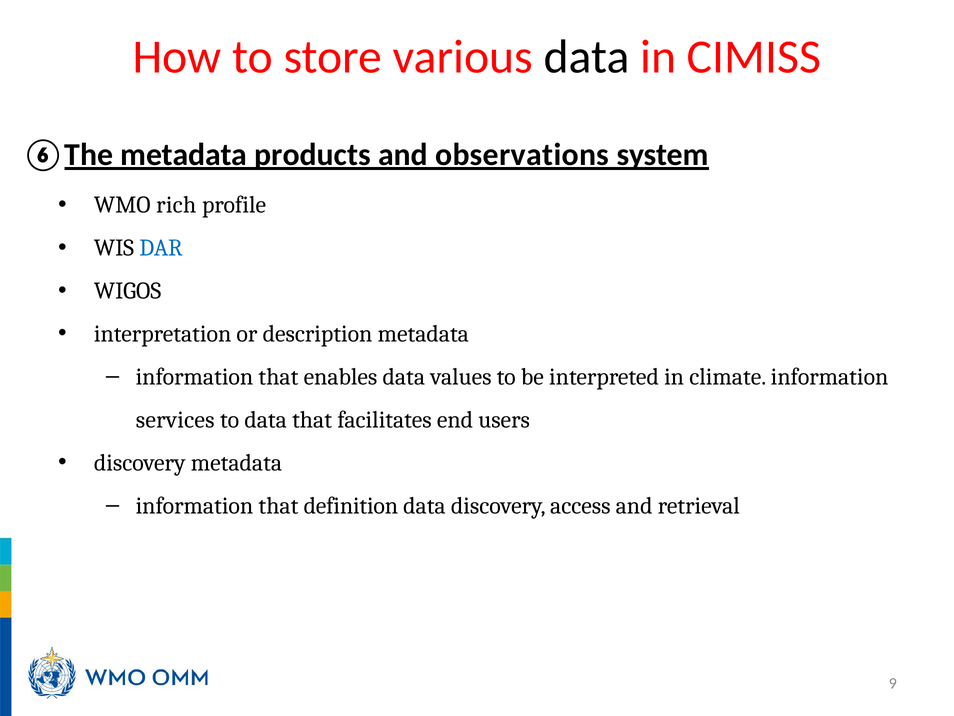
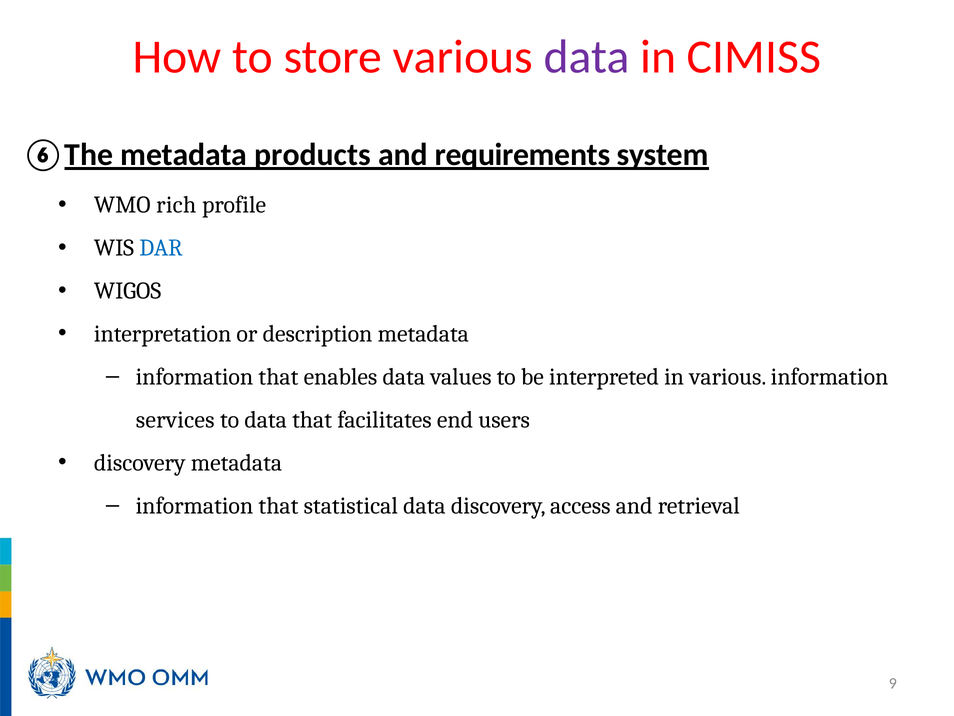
data colour: black -> purple (587, 57)
observations: observations -> requirements (522, 155)
in climate: climate -> various (728, 377)
definition: definition -> statistical (351, 505)
